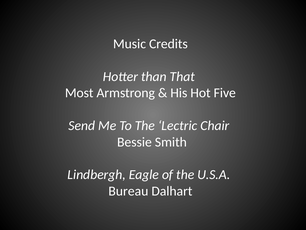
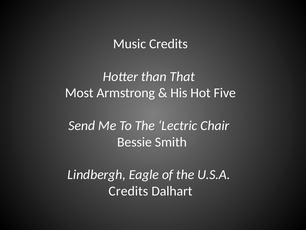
Bureau: Bureau -> Credits (128, 191)
